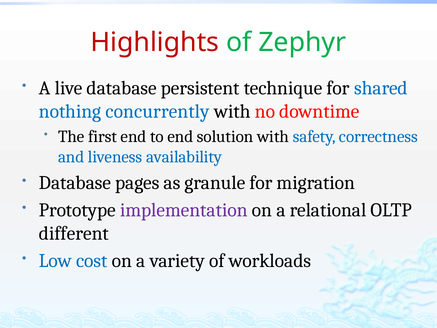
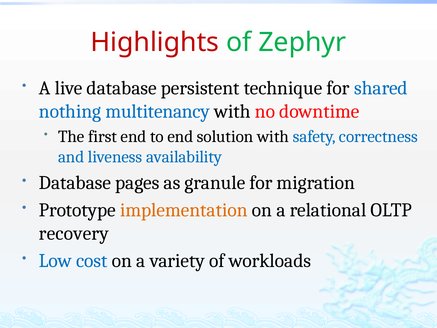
concurrently: concurrently -> multitenancy (158, 111)
implementation colour: purple -> orange (184, 210)
different: different -> recovery (74, 233)
